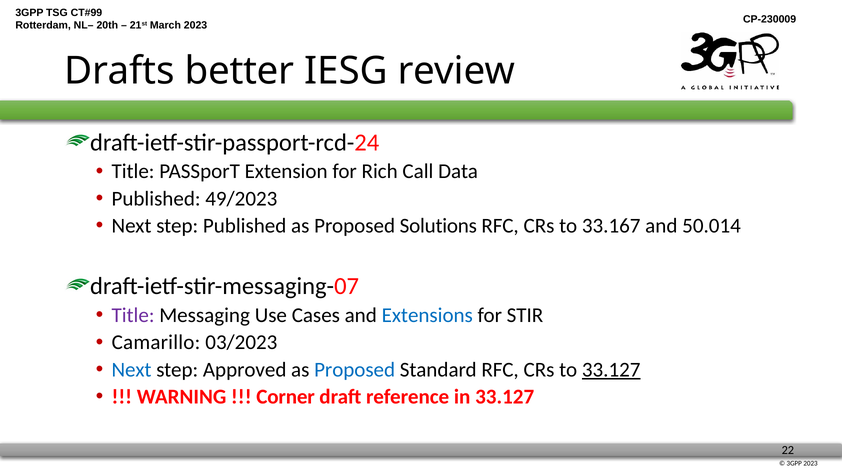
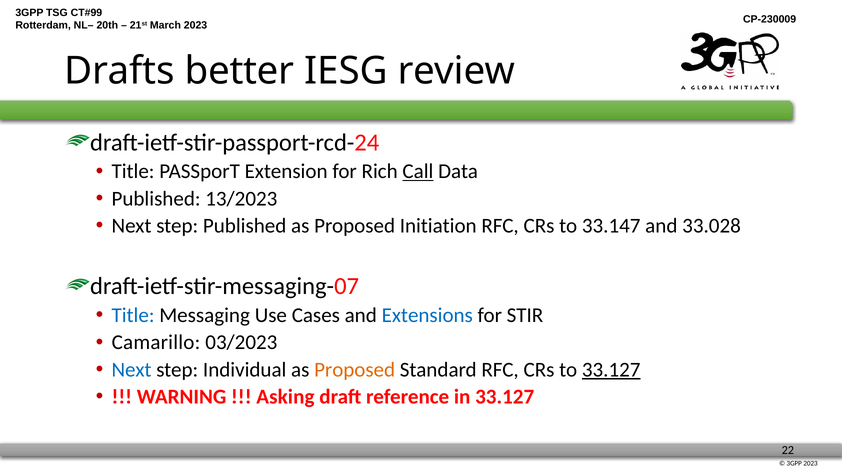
Call underline: none -> present (418, 171)
49/2023: 49/2023 -> 13/2023 (241, 198)
Solutions: Solutions -> Initiation (438, 226)
33.167: 33.167 -> 33.147 (611, 226)
50.014: 50.014 -> 33.028 (712, 226)
Title colour: purple -> blue (133, 315)
Approved: Approved -> Individual (245, 369)
Proposed colour: blue -> orange (355, 369)
Corner: Corner -> Asking (285, 396)
